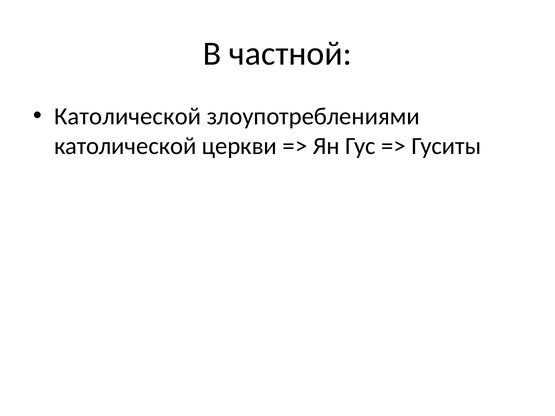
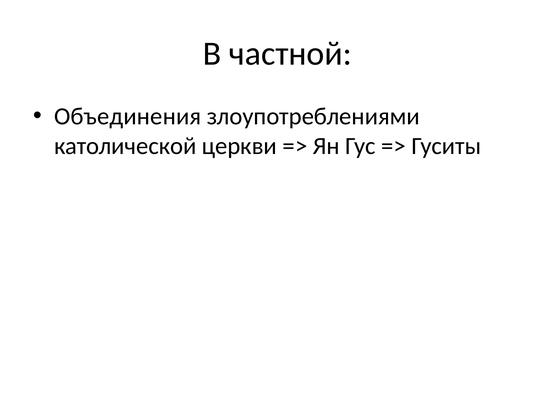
Католической: Католической -> Объединения (128, 116)
